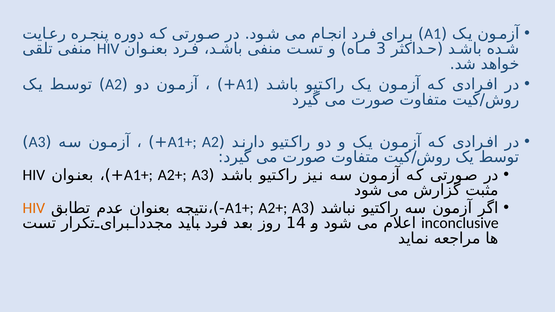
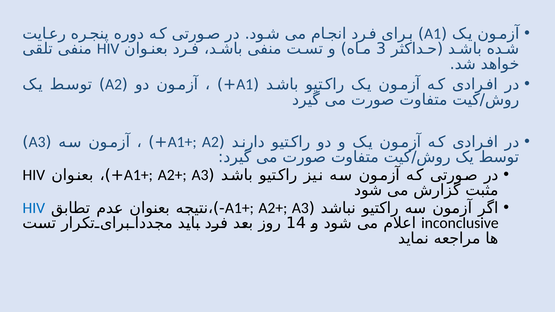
HIV colour: orange -> blue (34, 208)
